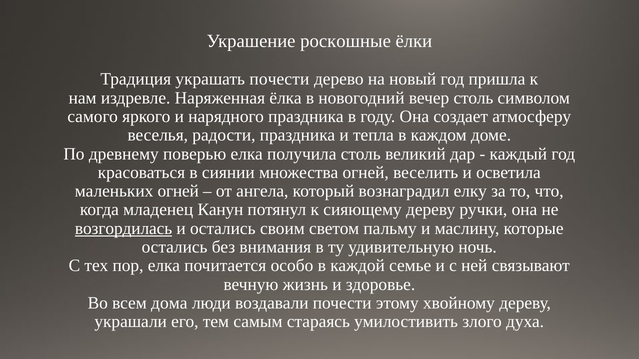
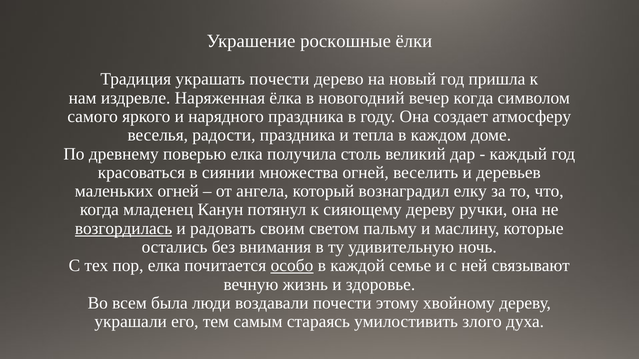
вечер столь: столь -> когда (473, 98)
осветила: осветила -> деревьев (508, 173)
и остались: остались -> радовать (223, 229)
особо underline: none -> present (292, 266)
дома: дома -> была (169, 303)
